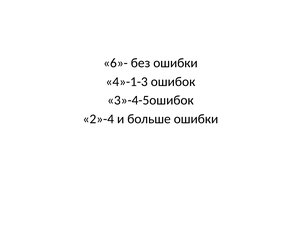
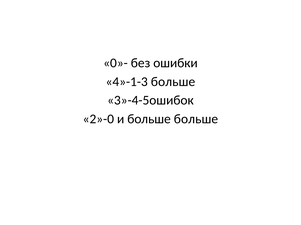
6»-: 6»- -> 0»- (115, 63)
4»-1-3 ошибок: ошибок -> больше (173, 82)
2»-4: 2»-4 -> 2»-0 (98, 119)
больше ошибки: ошибки -> больше (196, 119)
